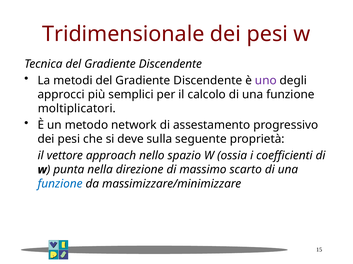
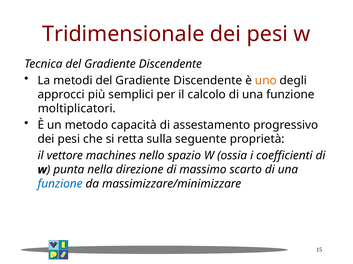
uno colour: purple -> orange (266, 81)
network: network -> capacità (134, 125)
deve: deve -> retta (131, 139)
approach: approach -> machines (111, 156)
